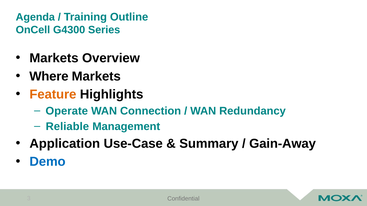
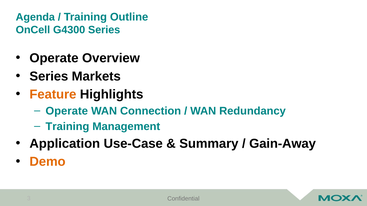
Markets: Markets -> Operate (54, 58)
Where: Where -> Series (49, 76)
Reliable: Reliable -> Training (67, 127)
Demo colour: blue -> orange (48, 162)
